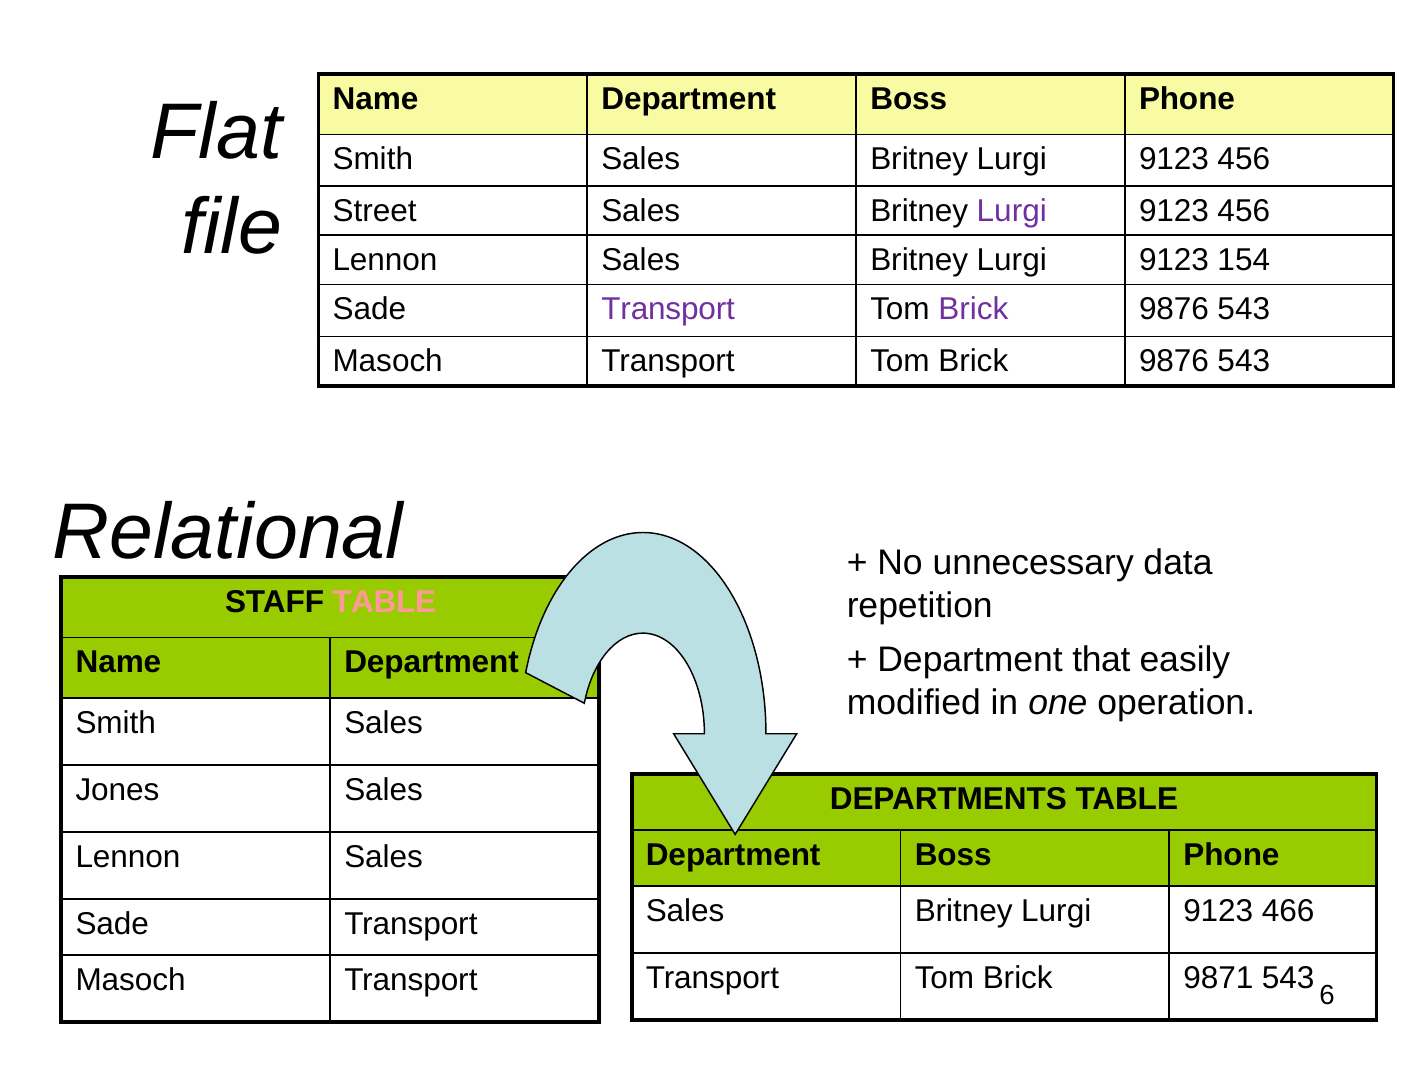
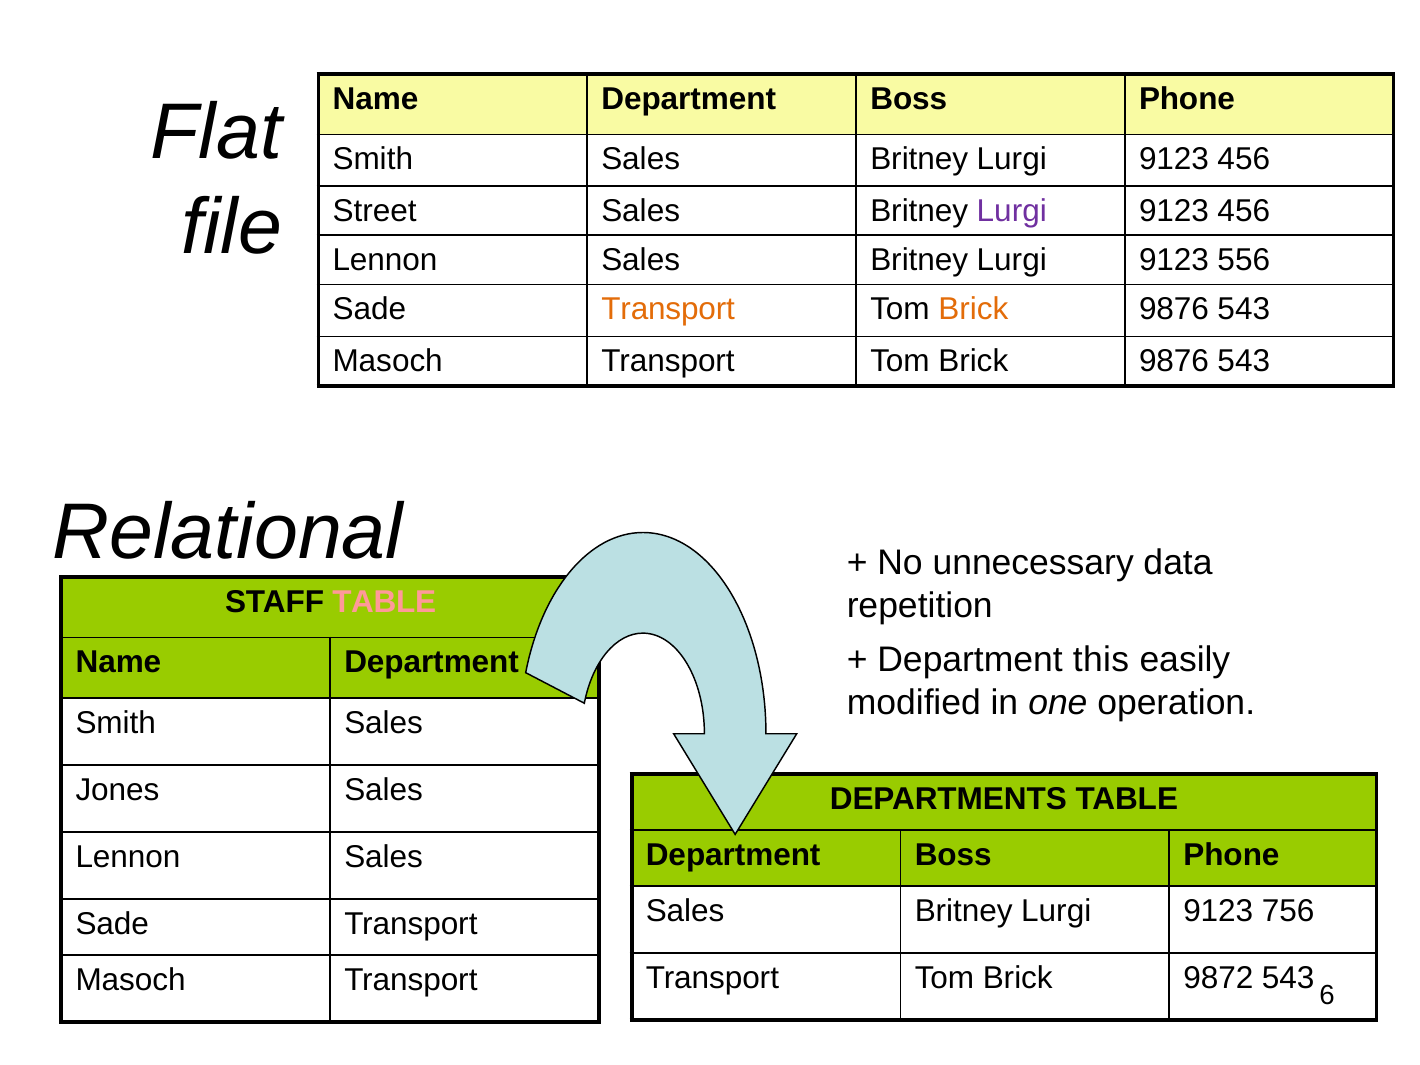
154: 154 -> 556 (1244, 260)
Transport colour: purple -> orange (668, 310)
Brick colour: purple -> orange (973, 310)
that: that -> this (1101, 660)
466: 466 -> 756 (1288, 911)
9871: 9871 -> 9872 (1218, 978)
